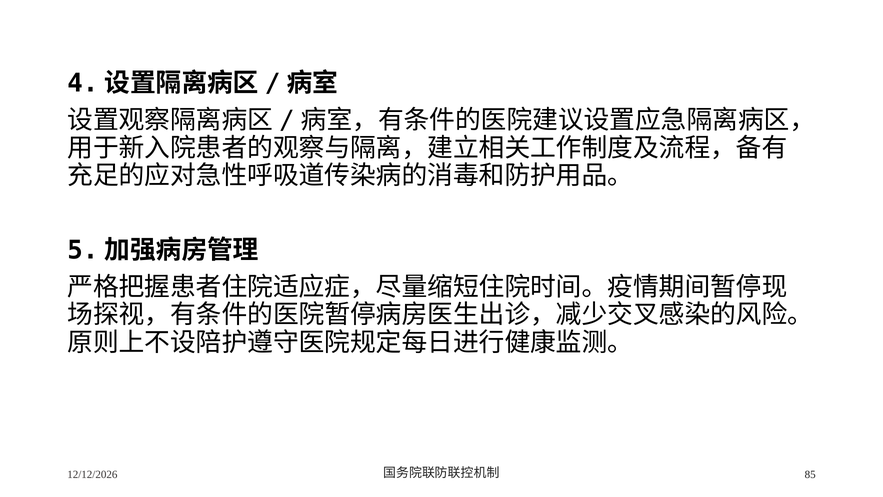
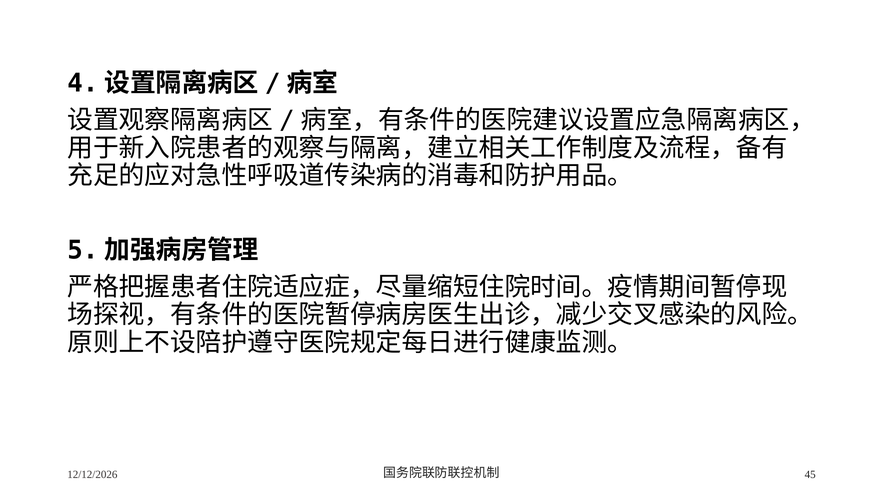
85: 85 -> 45 (810, 474)
